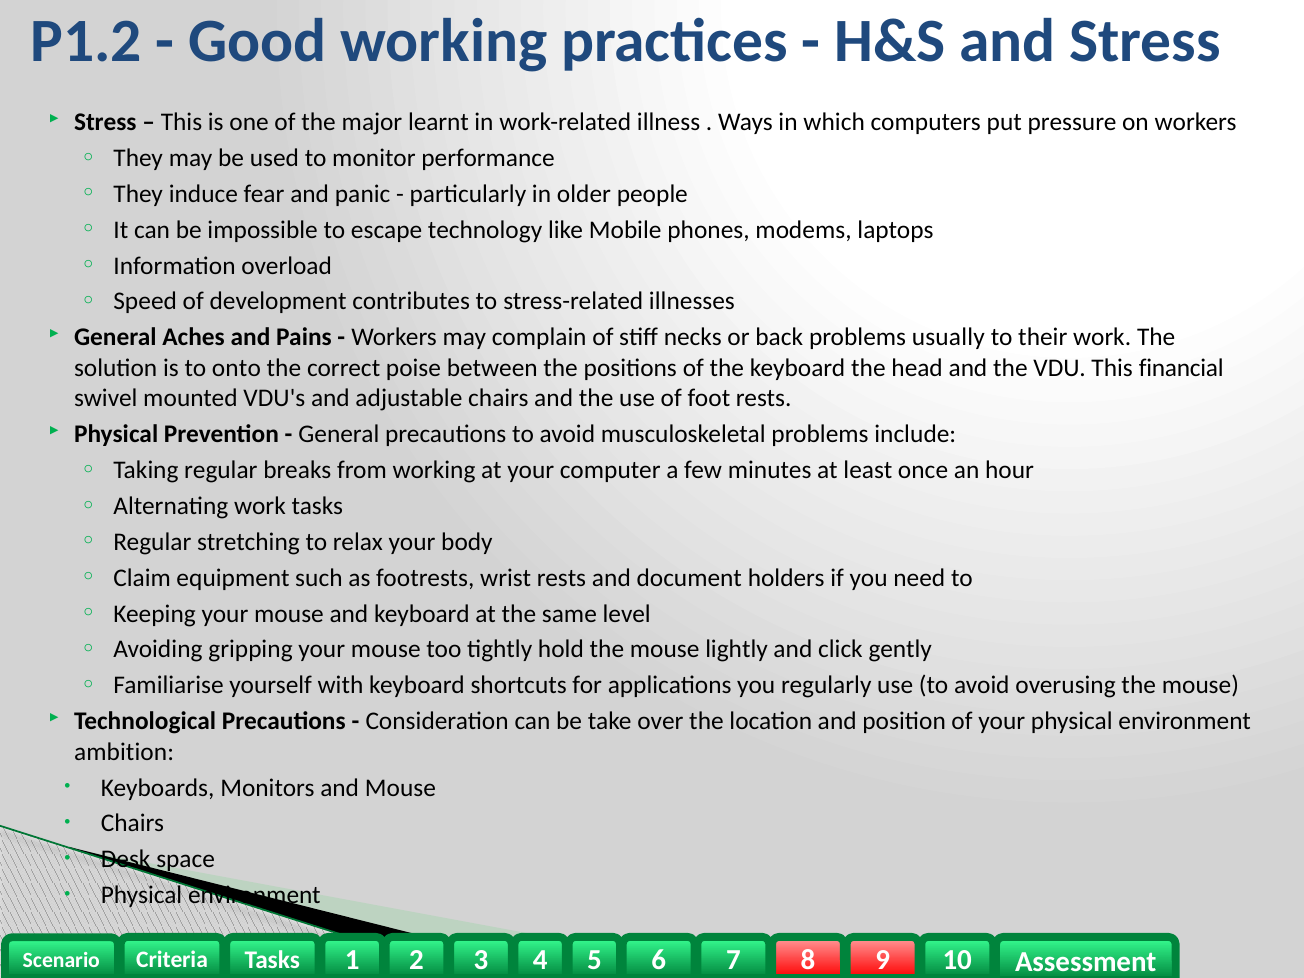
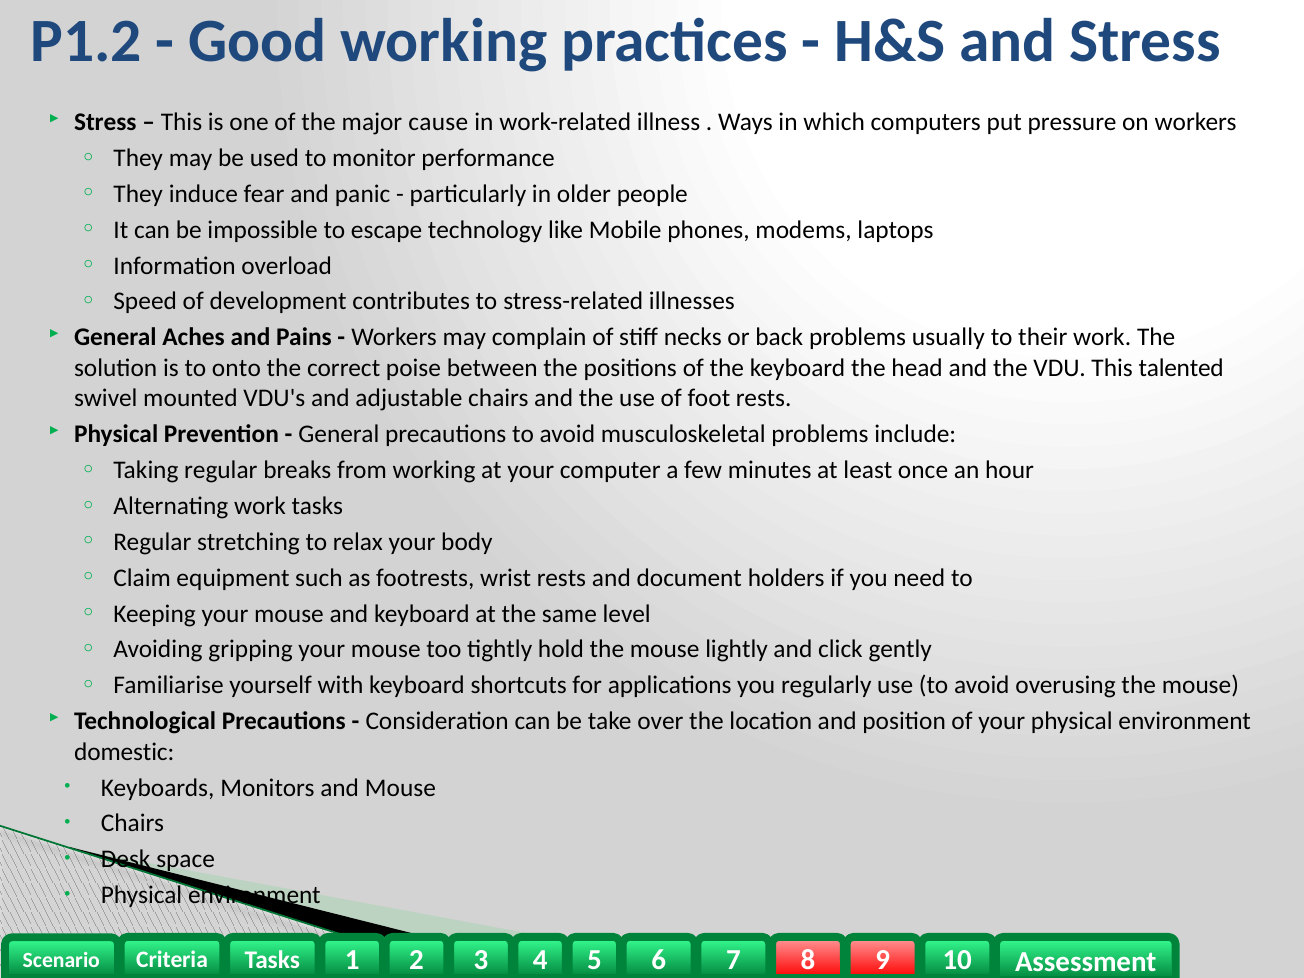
learnt: learnt -> cause (438, 122)
financial: financial -> talented (1181, 368)
ambition: ambition -> domestic (124, 752)
